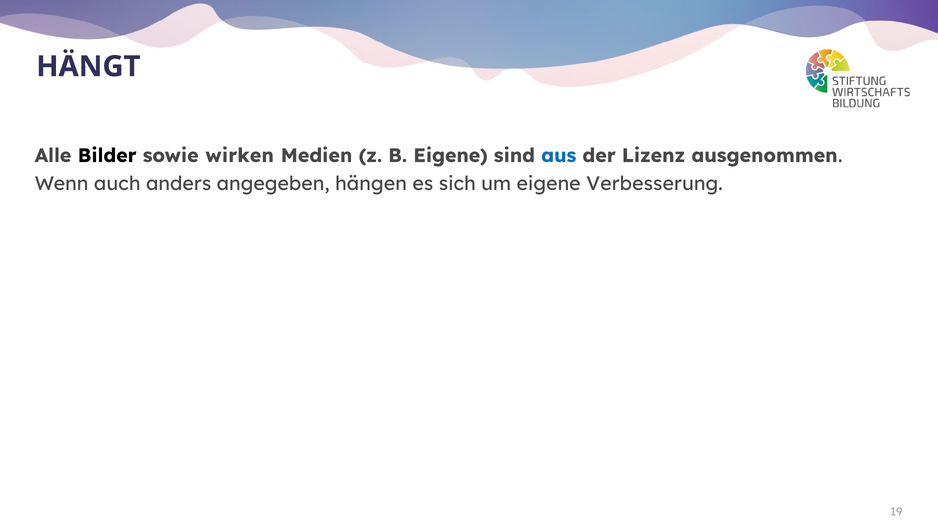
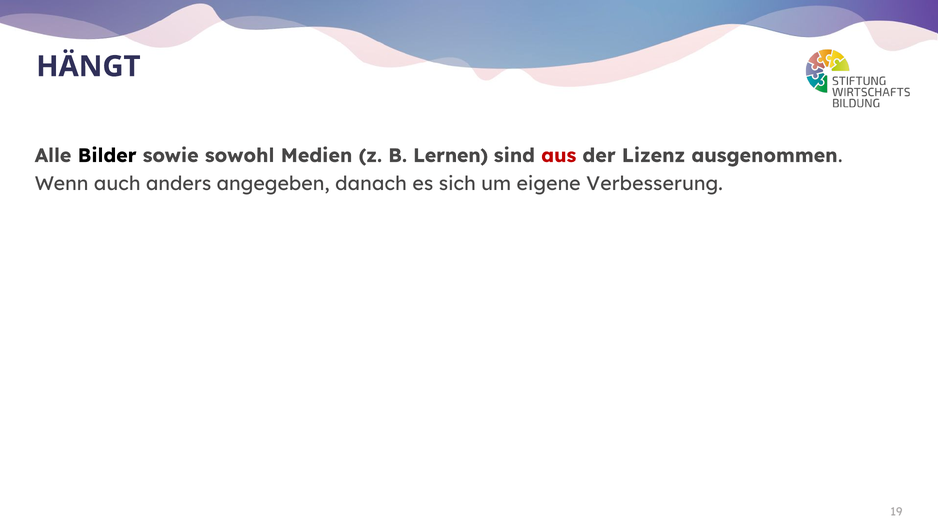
wirken: wirken -> sowohl (240, 156)
B Eigene: Eigene -> Lernen (451, 156)
aus colour: blue -> red (559, 156)
hängen: hängen -> danach (371, 184)
